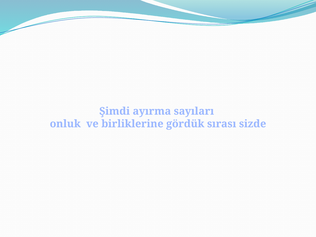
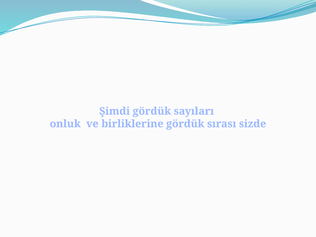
Şimdi ayırma: ayırma -> gördük (152, 111)
